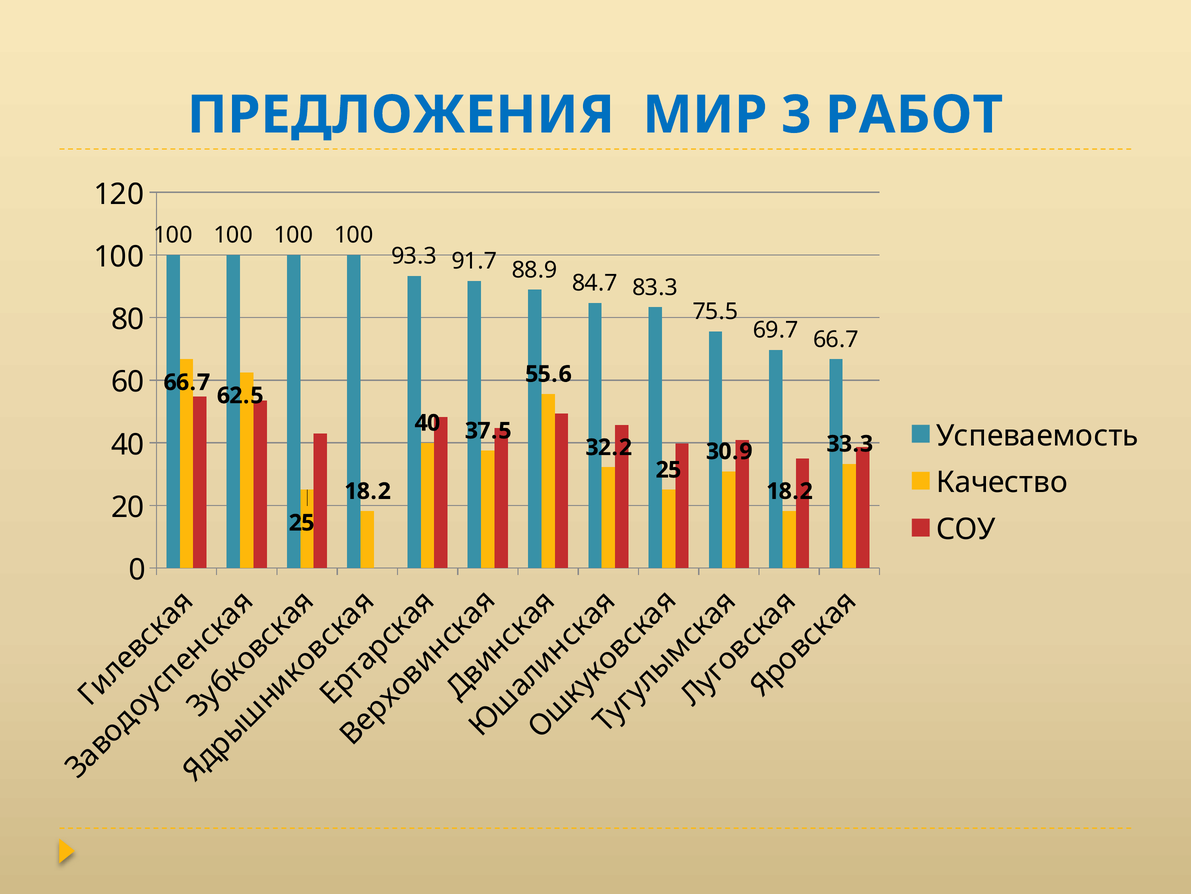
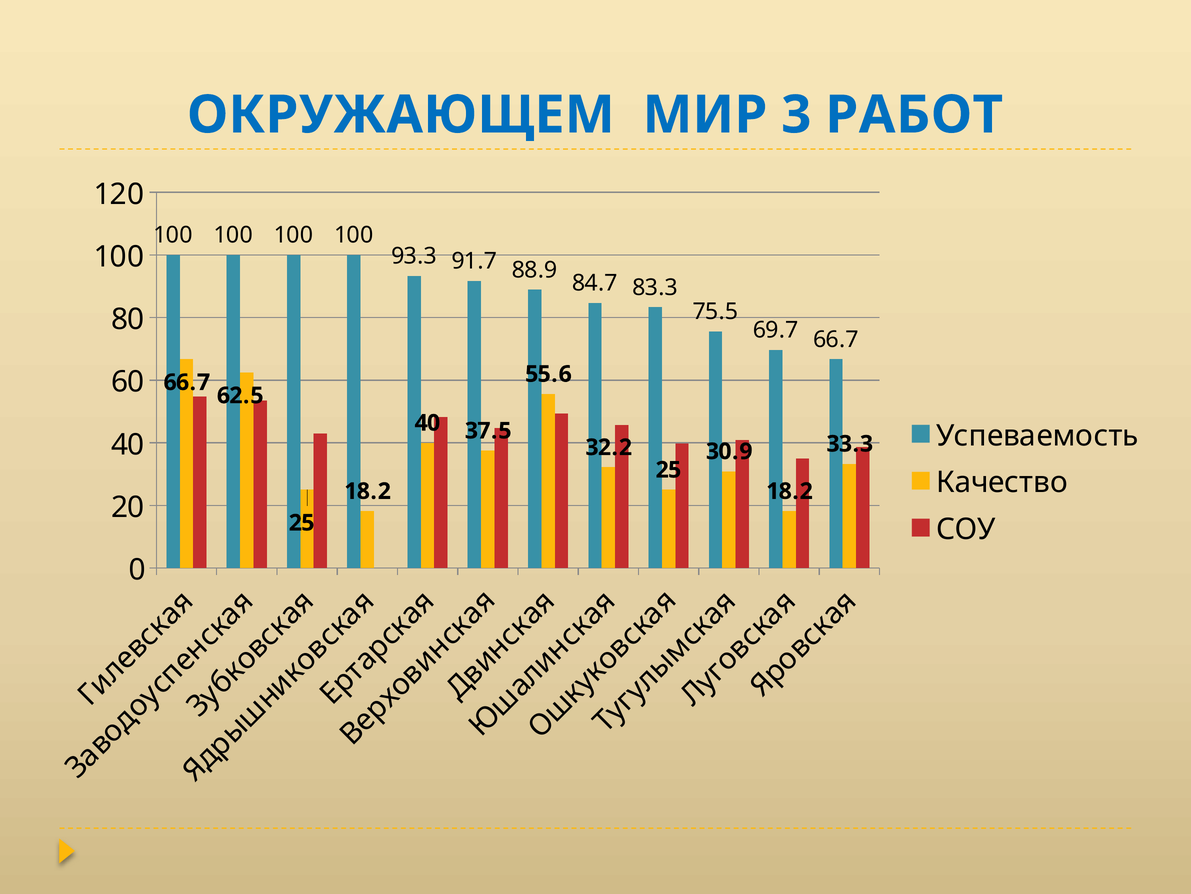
ПРЕДЛОЖЕНИЯ: ПРЕДЛОЖЕНИЯ -> ОКРУЖАЮЩЕМ (401, 115)
